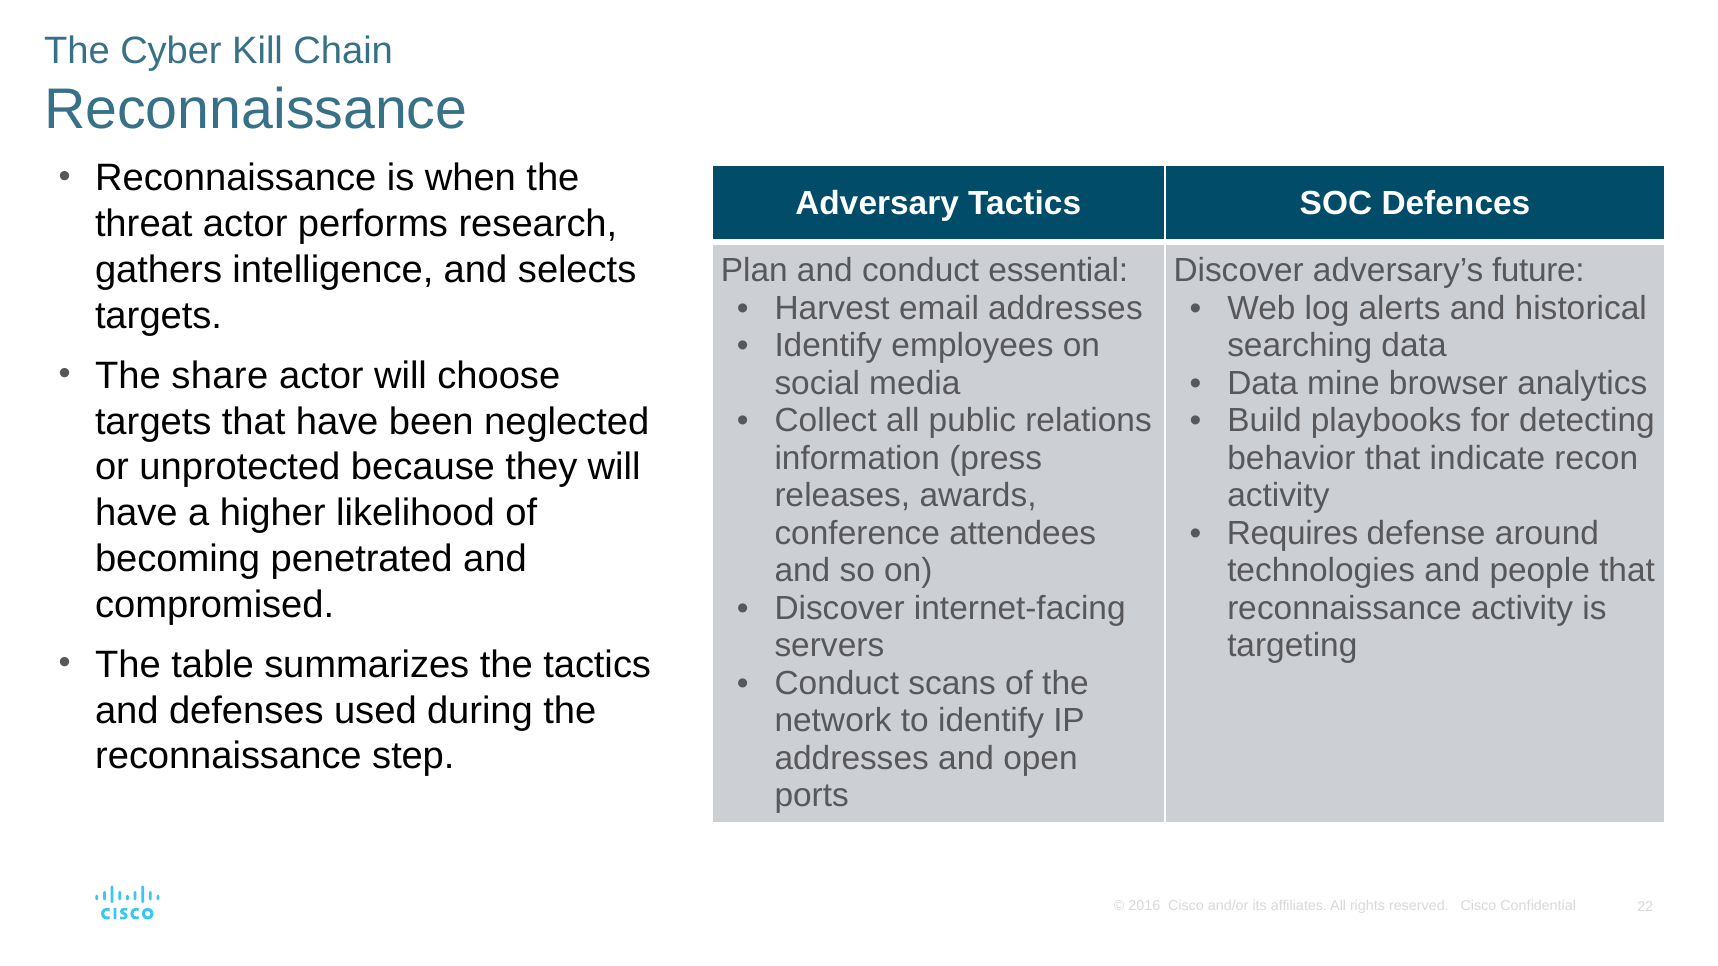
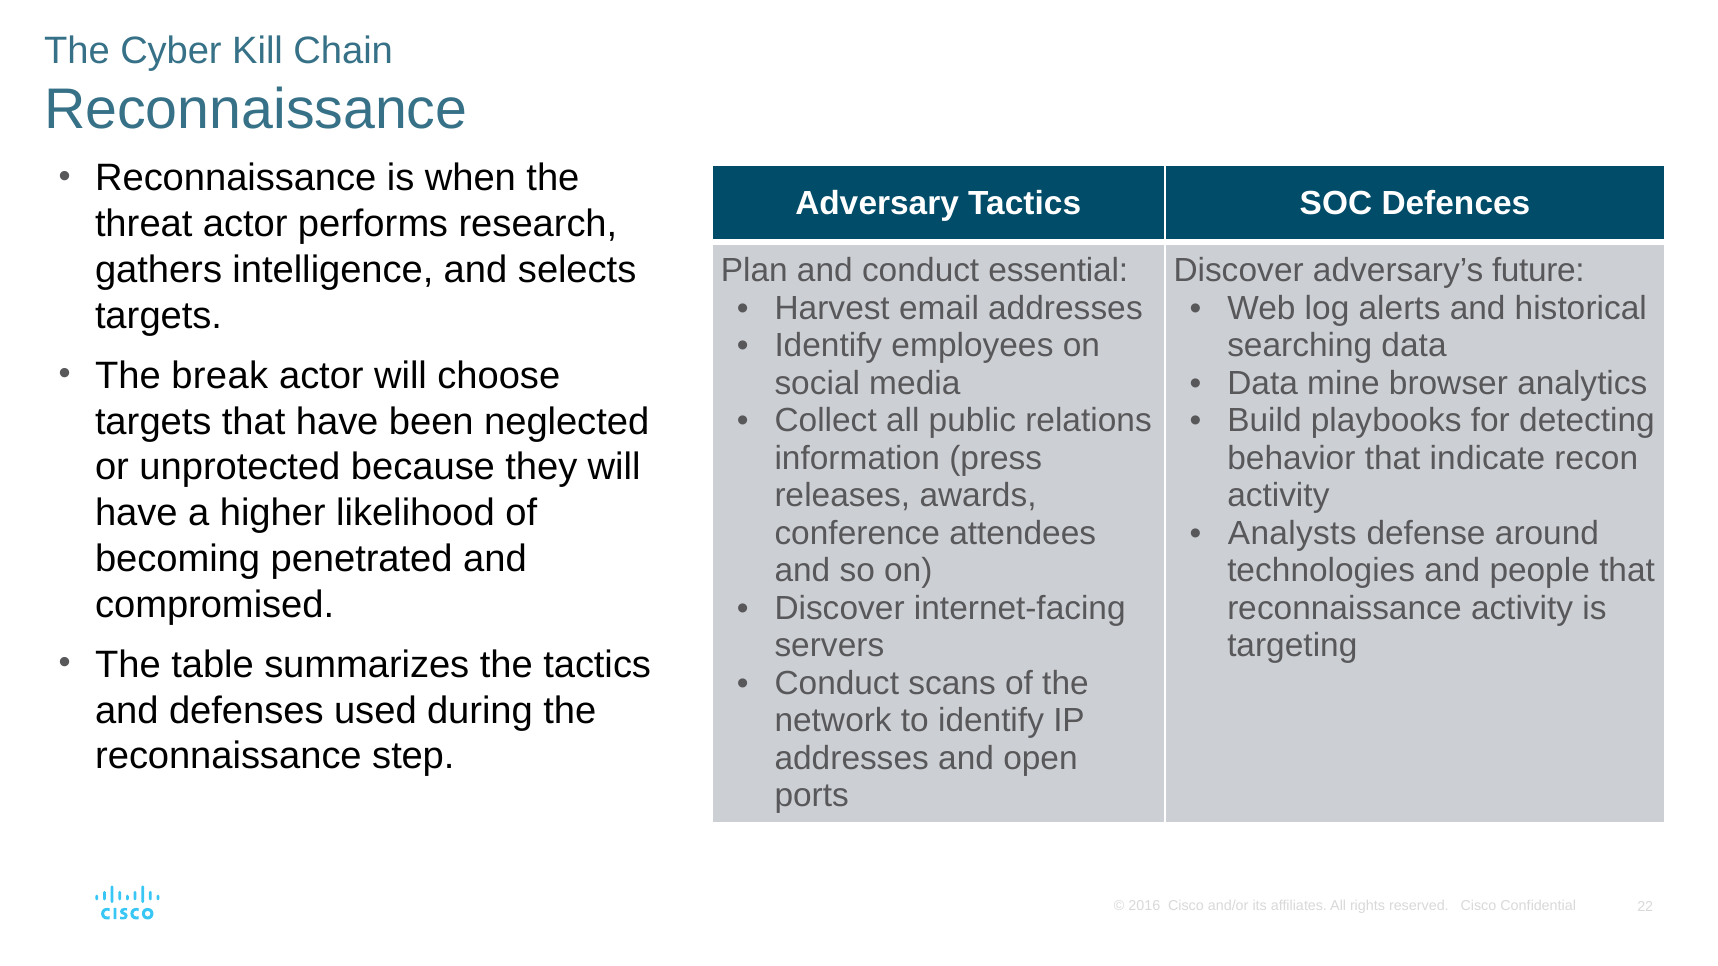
share: share -> break (220, 376)
Requires: Requires -> Analysts (1292, 533)
